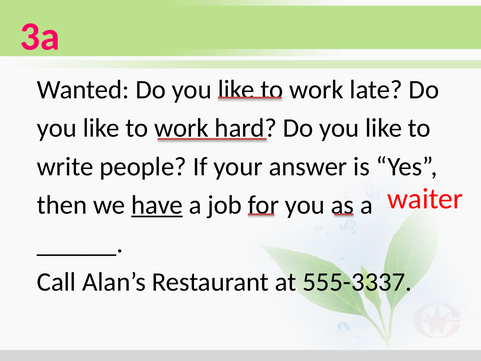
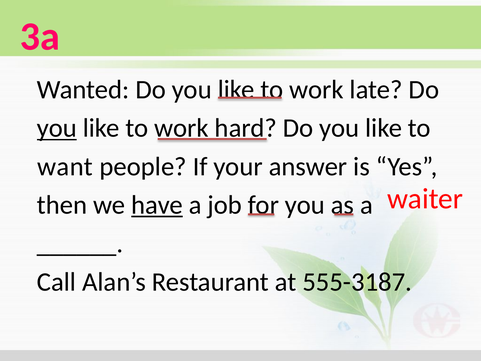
you underline: none -> present (57, 128)
write: write -> want (65, 167)
555-3337: 555-3337 -> 555-3187 (357, 282)
